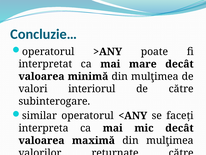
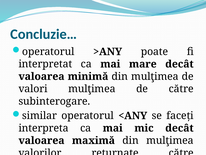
valori interiorul: interiorul -> mulţimea (92, 89)
